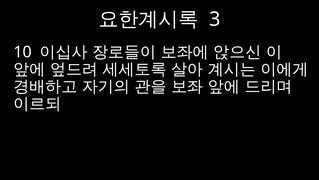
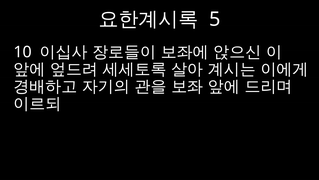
3: 3 -> 5 (215, 19)
